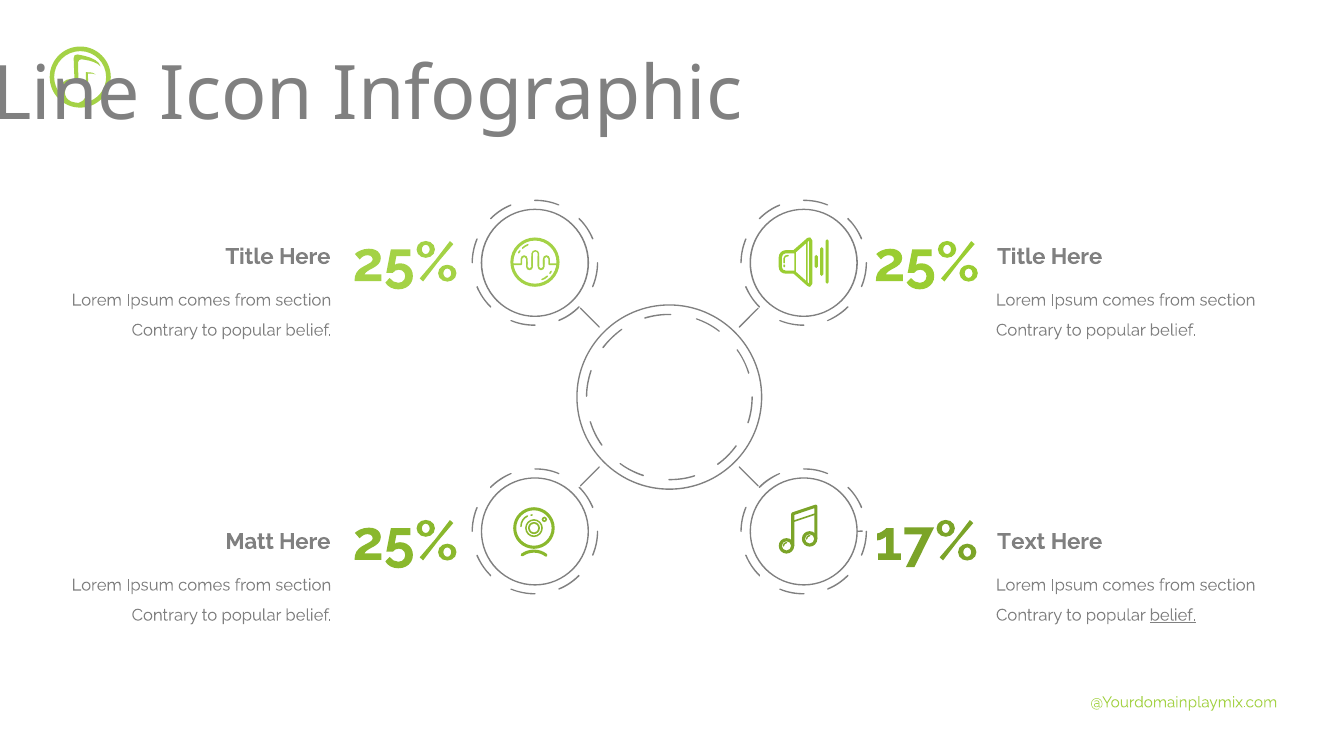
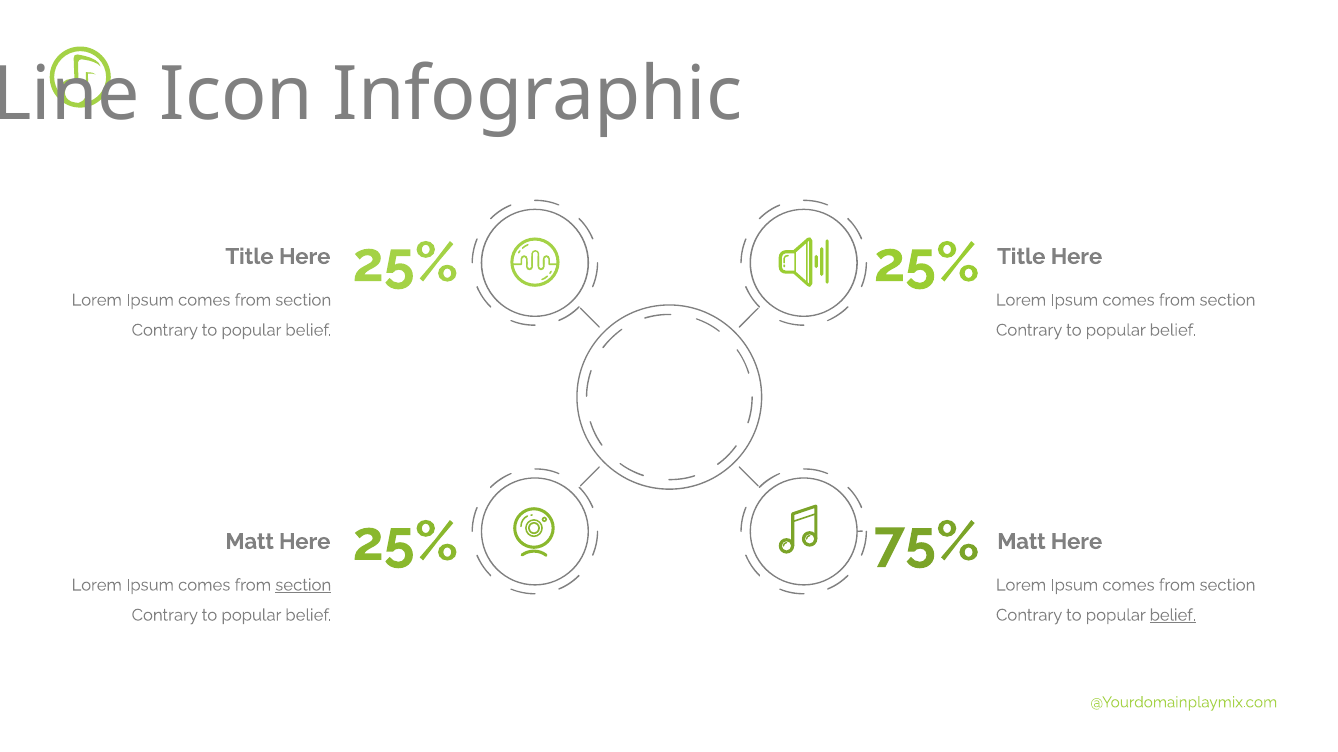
17%: 17% -> 75% (927, 542)
Text: Text -> Matt (1021, 542)
section underline: none -> present (303, 585)
